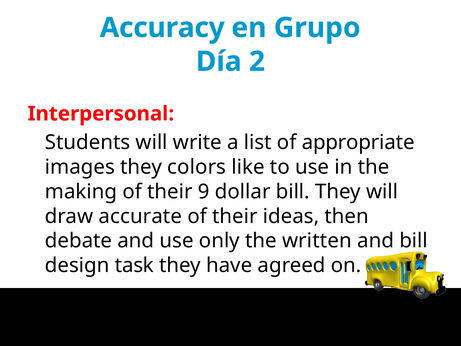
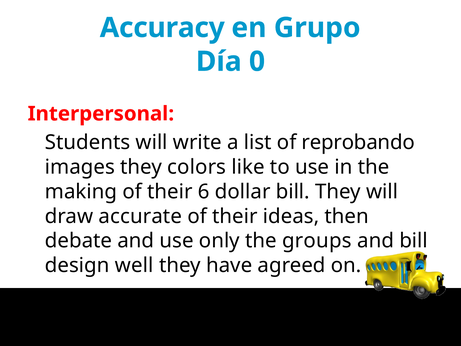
2: 2 -> 0 (257, 62)
appropriate: appropriate -> reprobando (358, 142)
9: 9 -> 6 (204, 192)
written: written -> groups (317, 241)
task: task -> well (134, 265)
